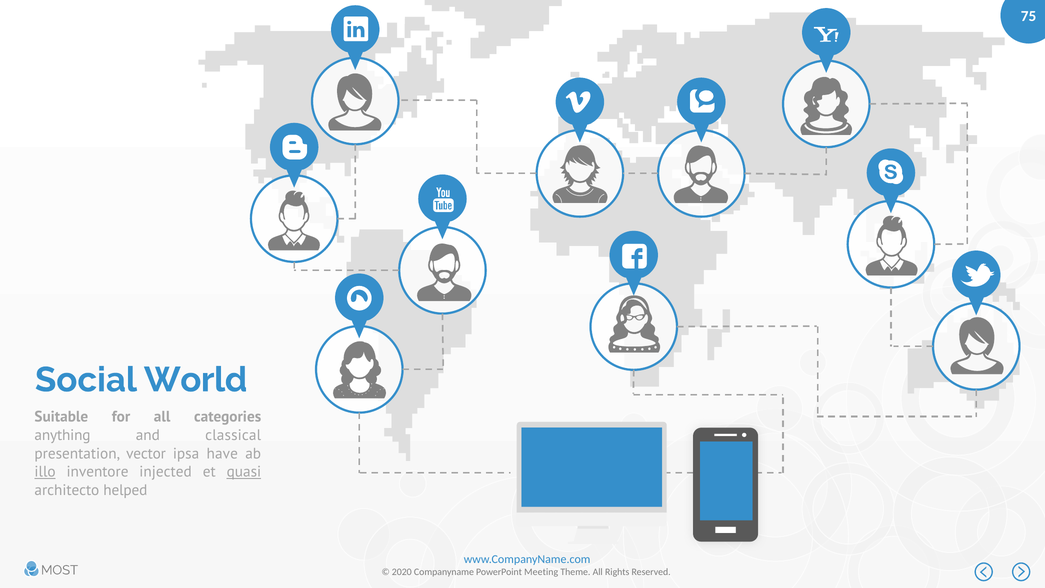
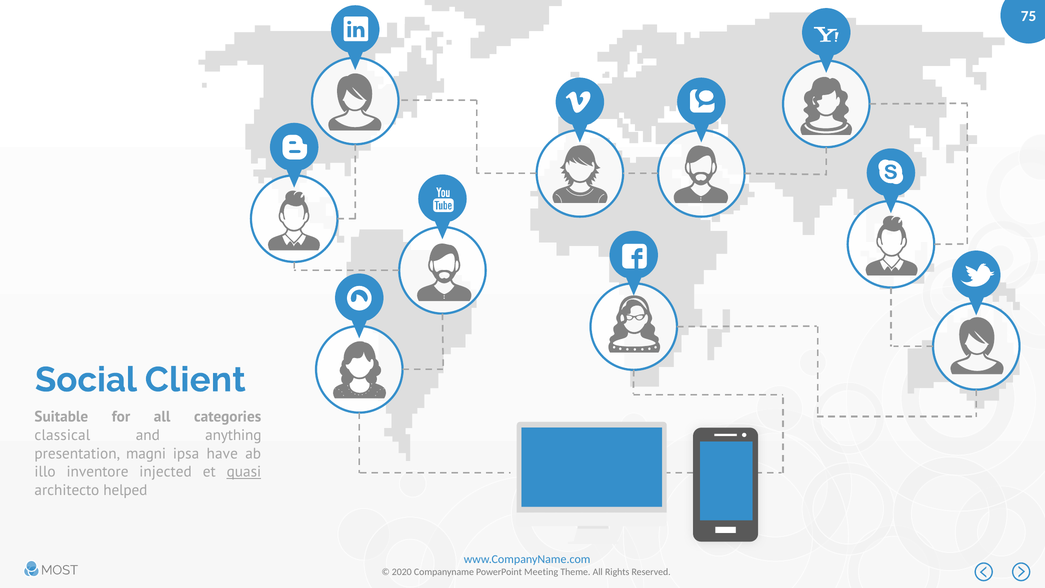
World: World -> Client (195, 380)
anything: anything -> classical (62, 435)
classical: classical -> anything (233, 435)
vector: vector -> magni (146, 453)
illo underline: present -> none (45, 472)
